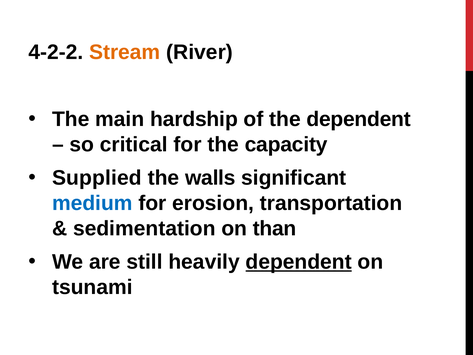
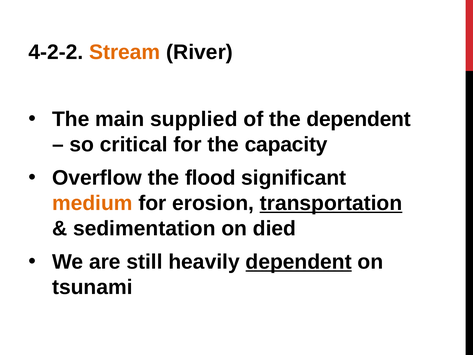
hardship: hardship -> supplied (194, 119)
Supplied: Supplied -> Overflow (97, 178)
walls: walls -> flood (210, 178)
medium colour: blue -> orange (92, 203)
transportation underline: none -> present (331, 203)
than: than -> died (274, 228)
